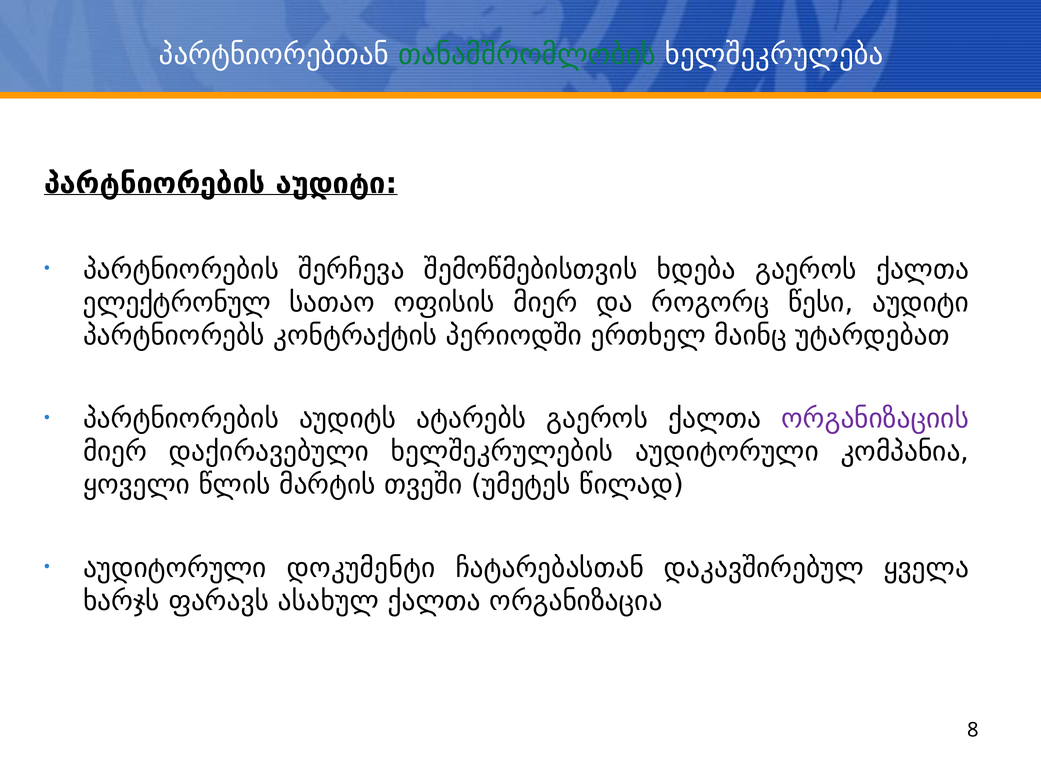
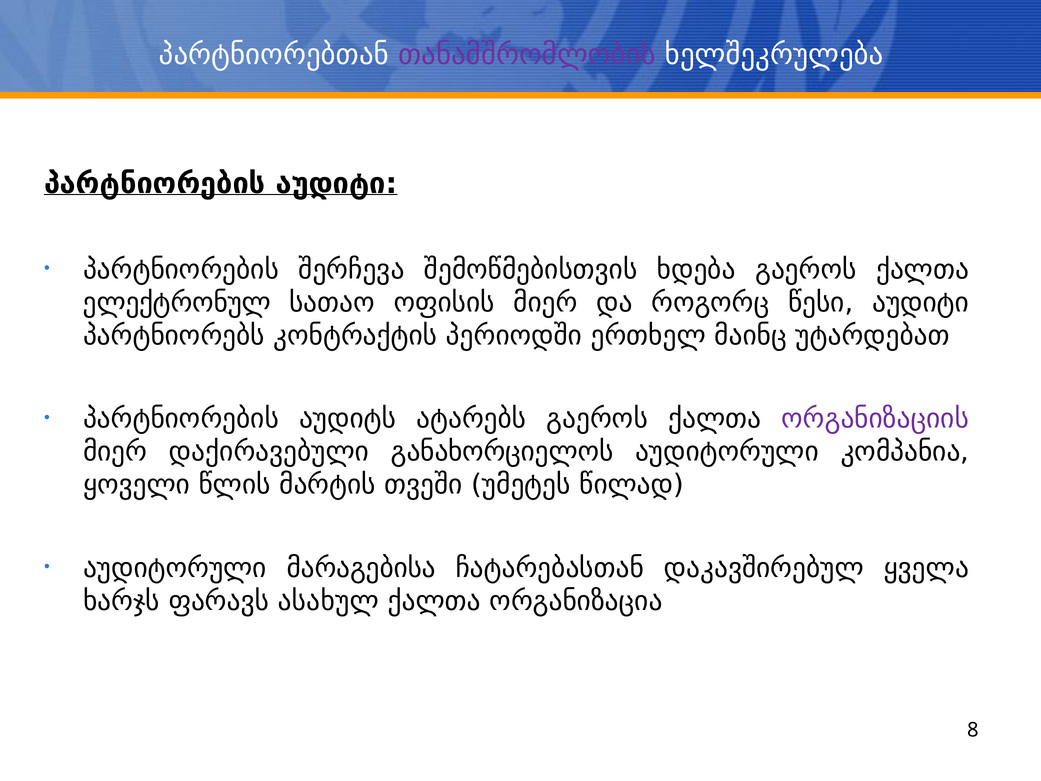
თანამშრომლობის colour: green -> purple (527, 55)
ხელშეკრულების: ხელშეკრულების -> განახორციელოს (502, 452)
დოკუმენტი: დოკუმენტი -> მარაგებისა (361, 568)
